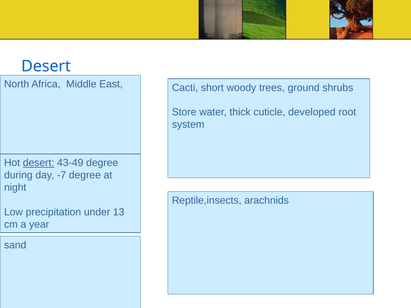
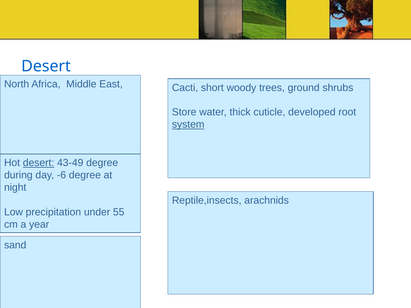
system underline: none -> present (188, 125)
-7: -7 -> -6 (61, 175)
13: 13 -> 55 (119, 212)
